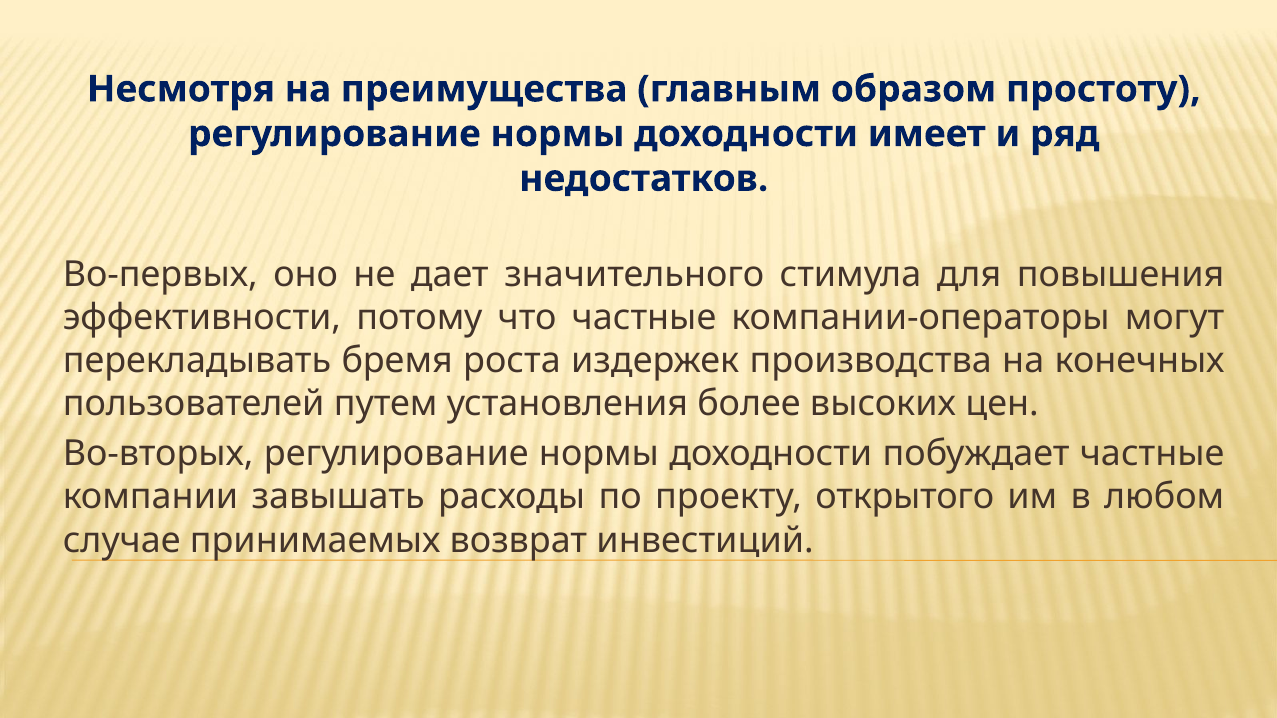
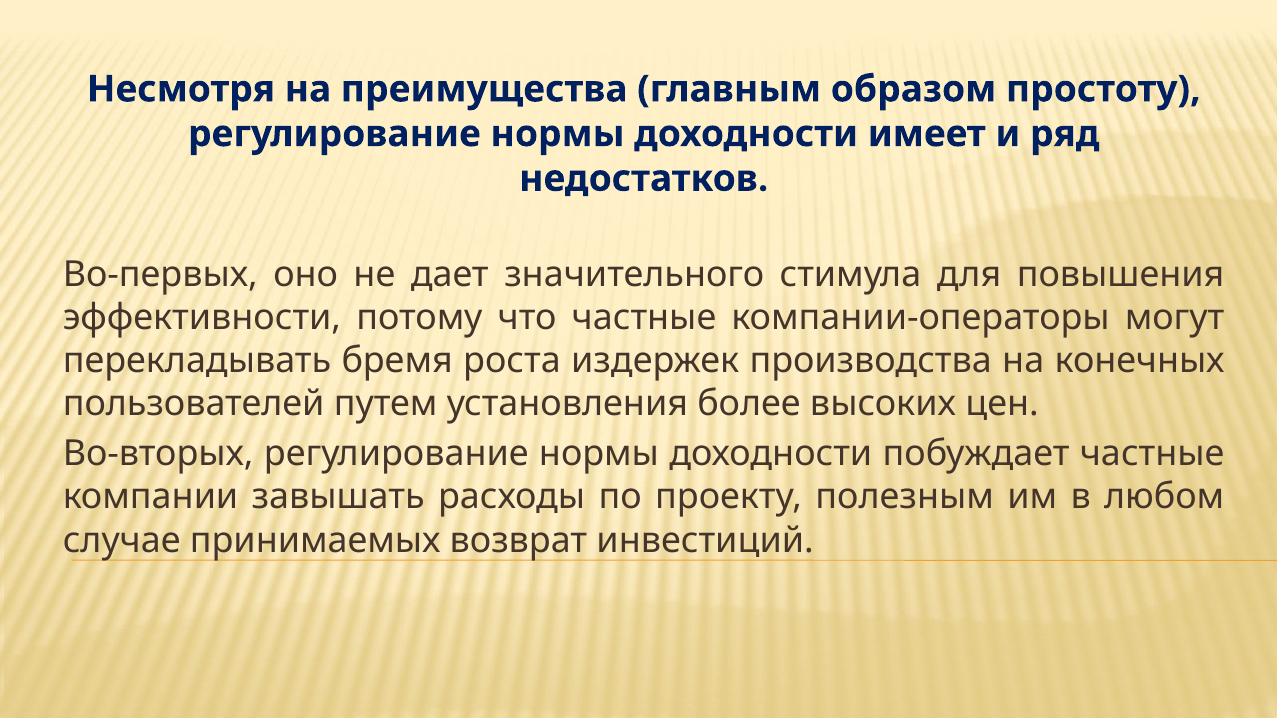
открытого: открытого -> полезным (905, 497)
